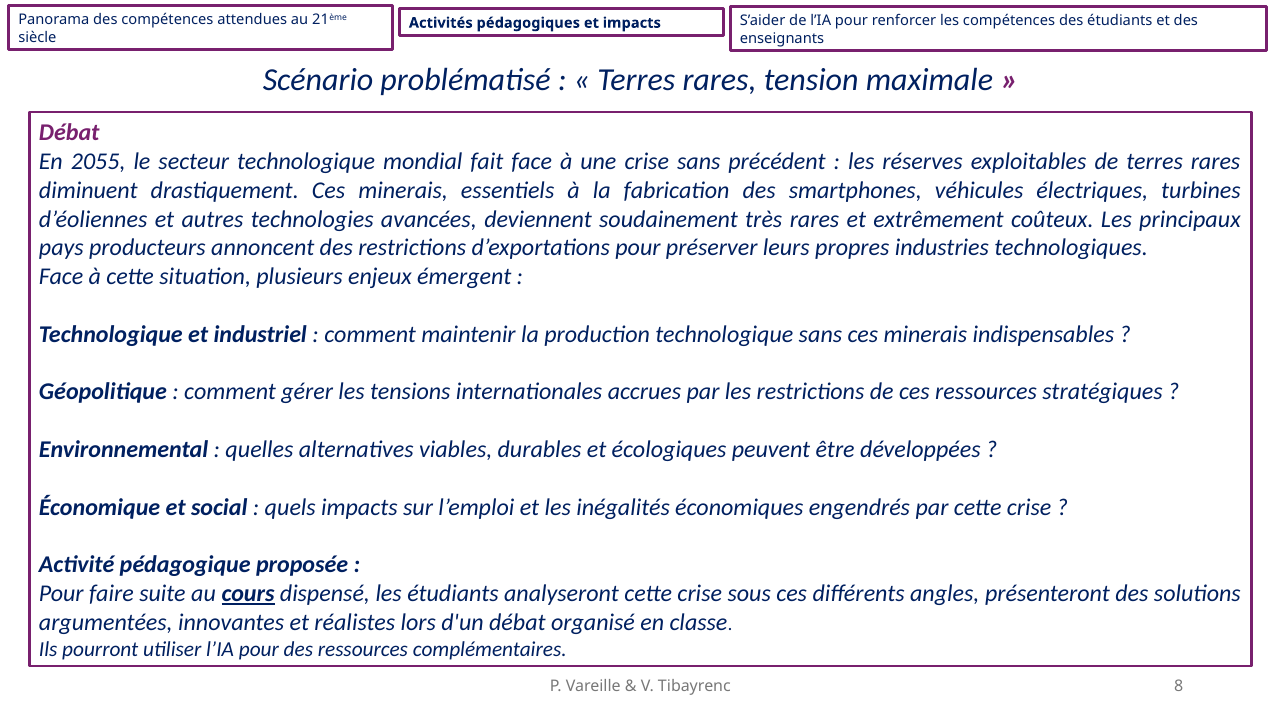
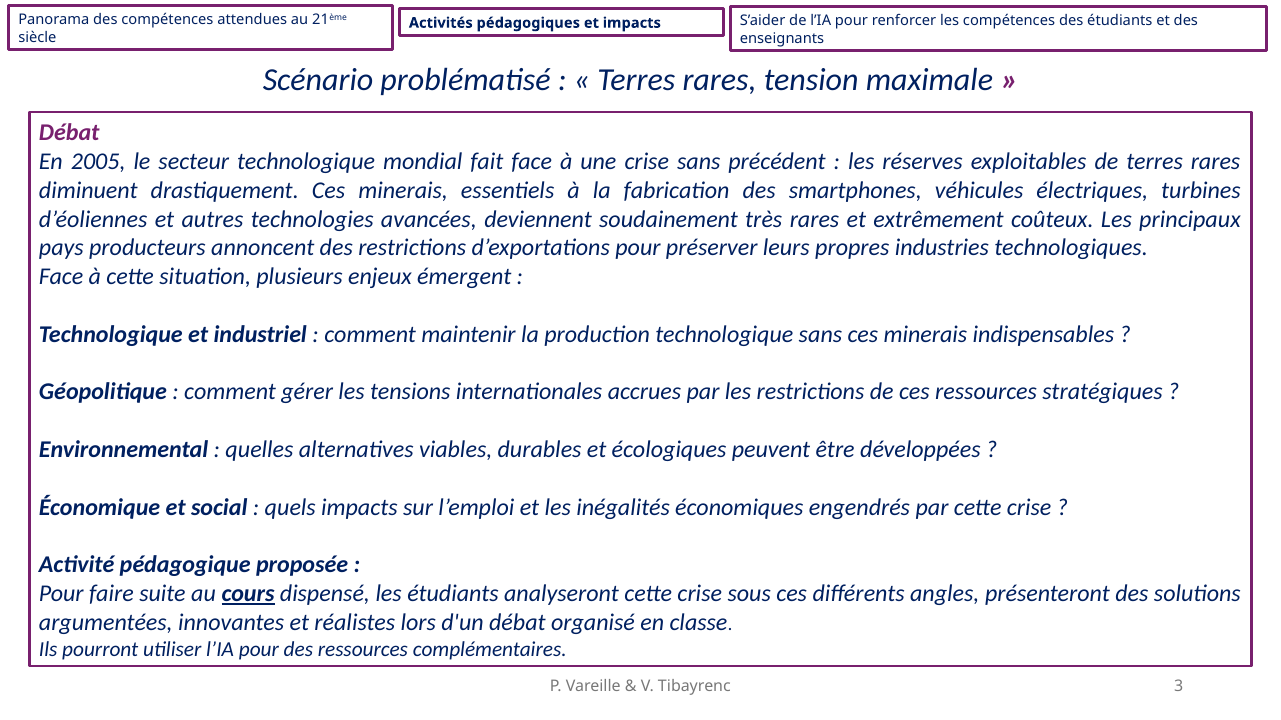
2055: 2055 -> 2005 (98, 162)
8: 8 -> 3 (1179, 687)
